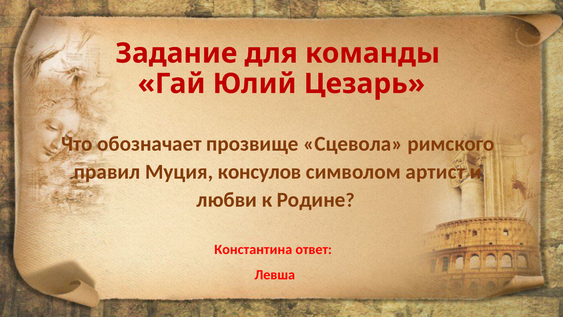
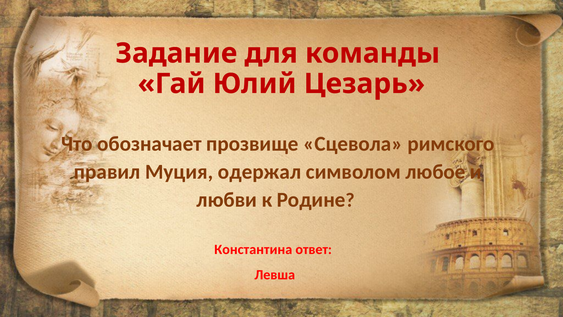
консулов: консулов -> одержал (260, 172)
артист: артист -> любое (435, 172)
